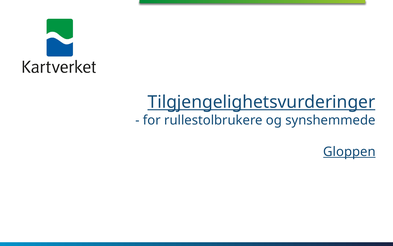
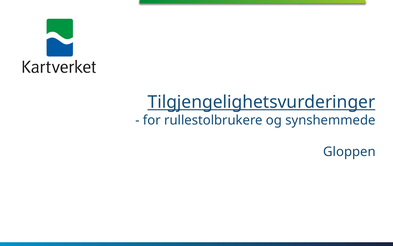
Gloppen underline: present -> none (349, 152)
